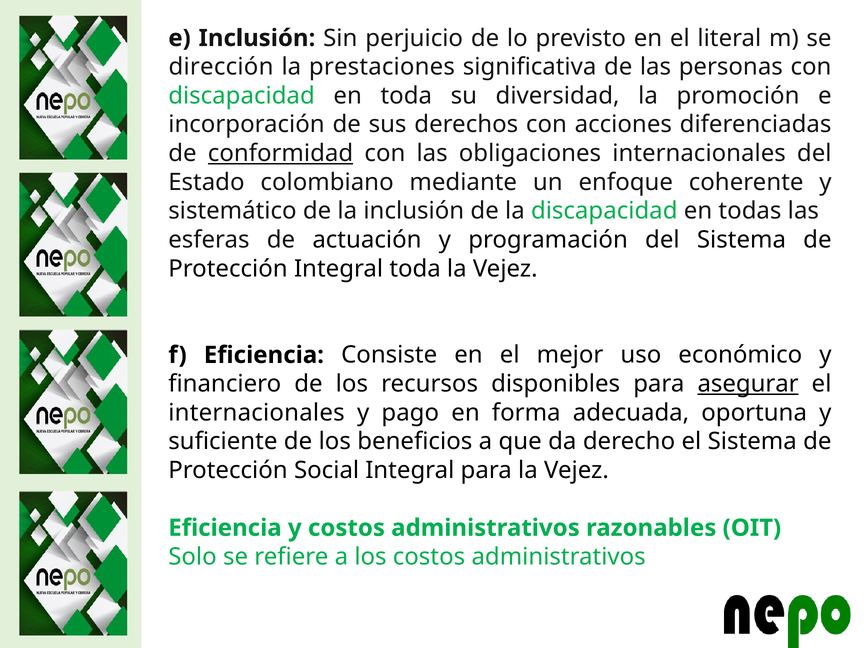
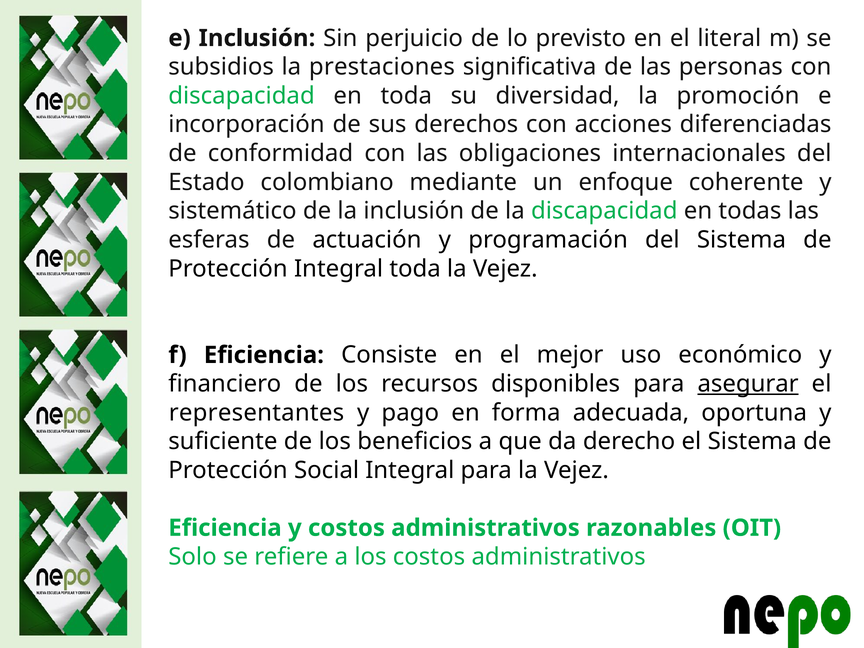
dirección: dirección -> subsidios (221, 67)
conformidad underline: present -> none (281, 153)
internacionales: internacionales -> representantes (256, 413)
